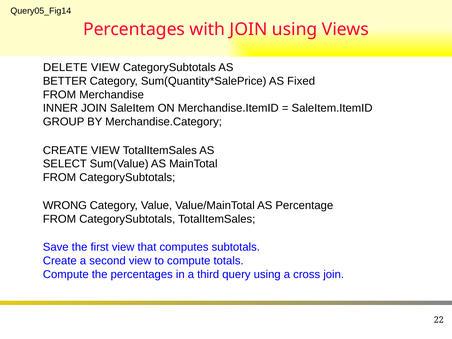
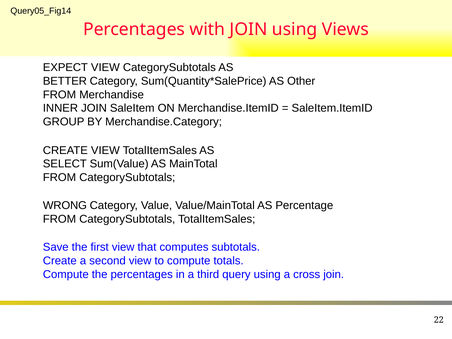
DELETE: DELETE -> EXPECT (65, 68)
Fixed: Fixed -> Other (301, 81)
